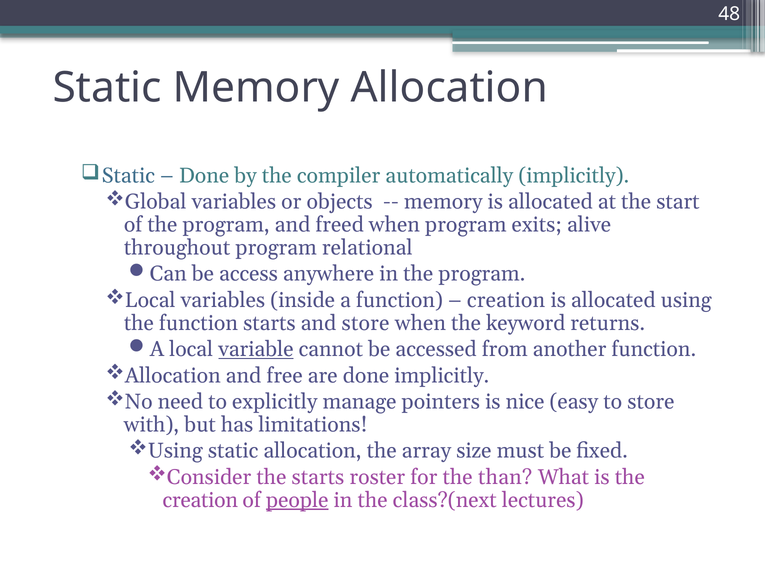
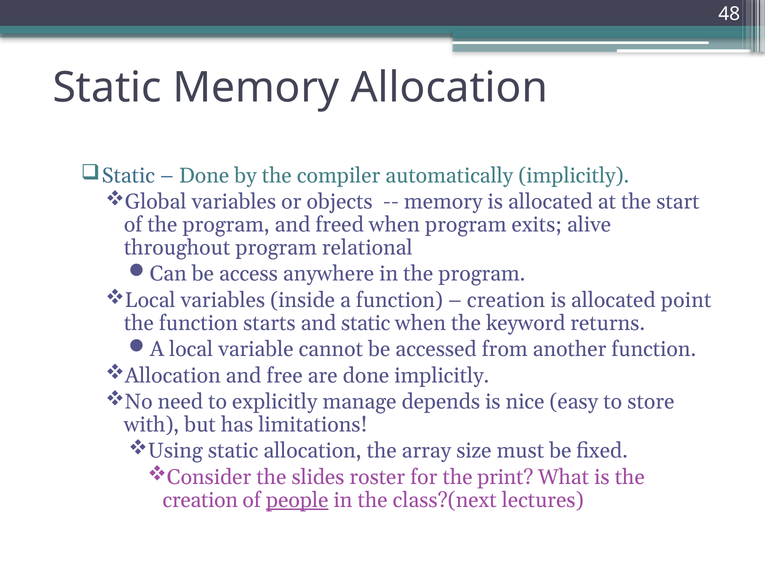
allocated using: using -> point (686, 300)
and store: store -> static (366, 323)
variable underline: present -> none (256, 349)
pointers: pointers -> depends (441, 402)
the starts: starts -> slides (318, 477)
than: than -> print (505, 477)
